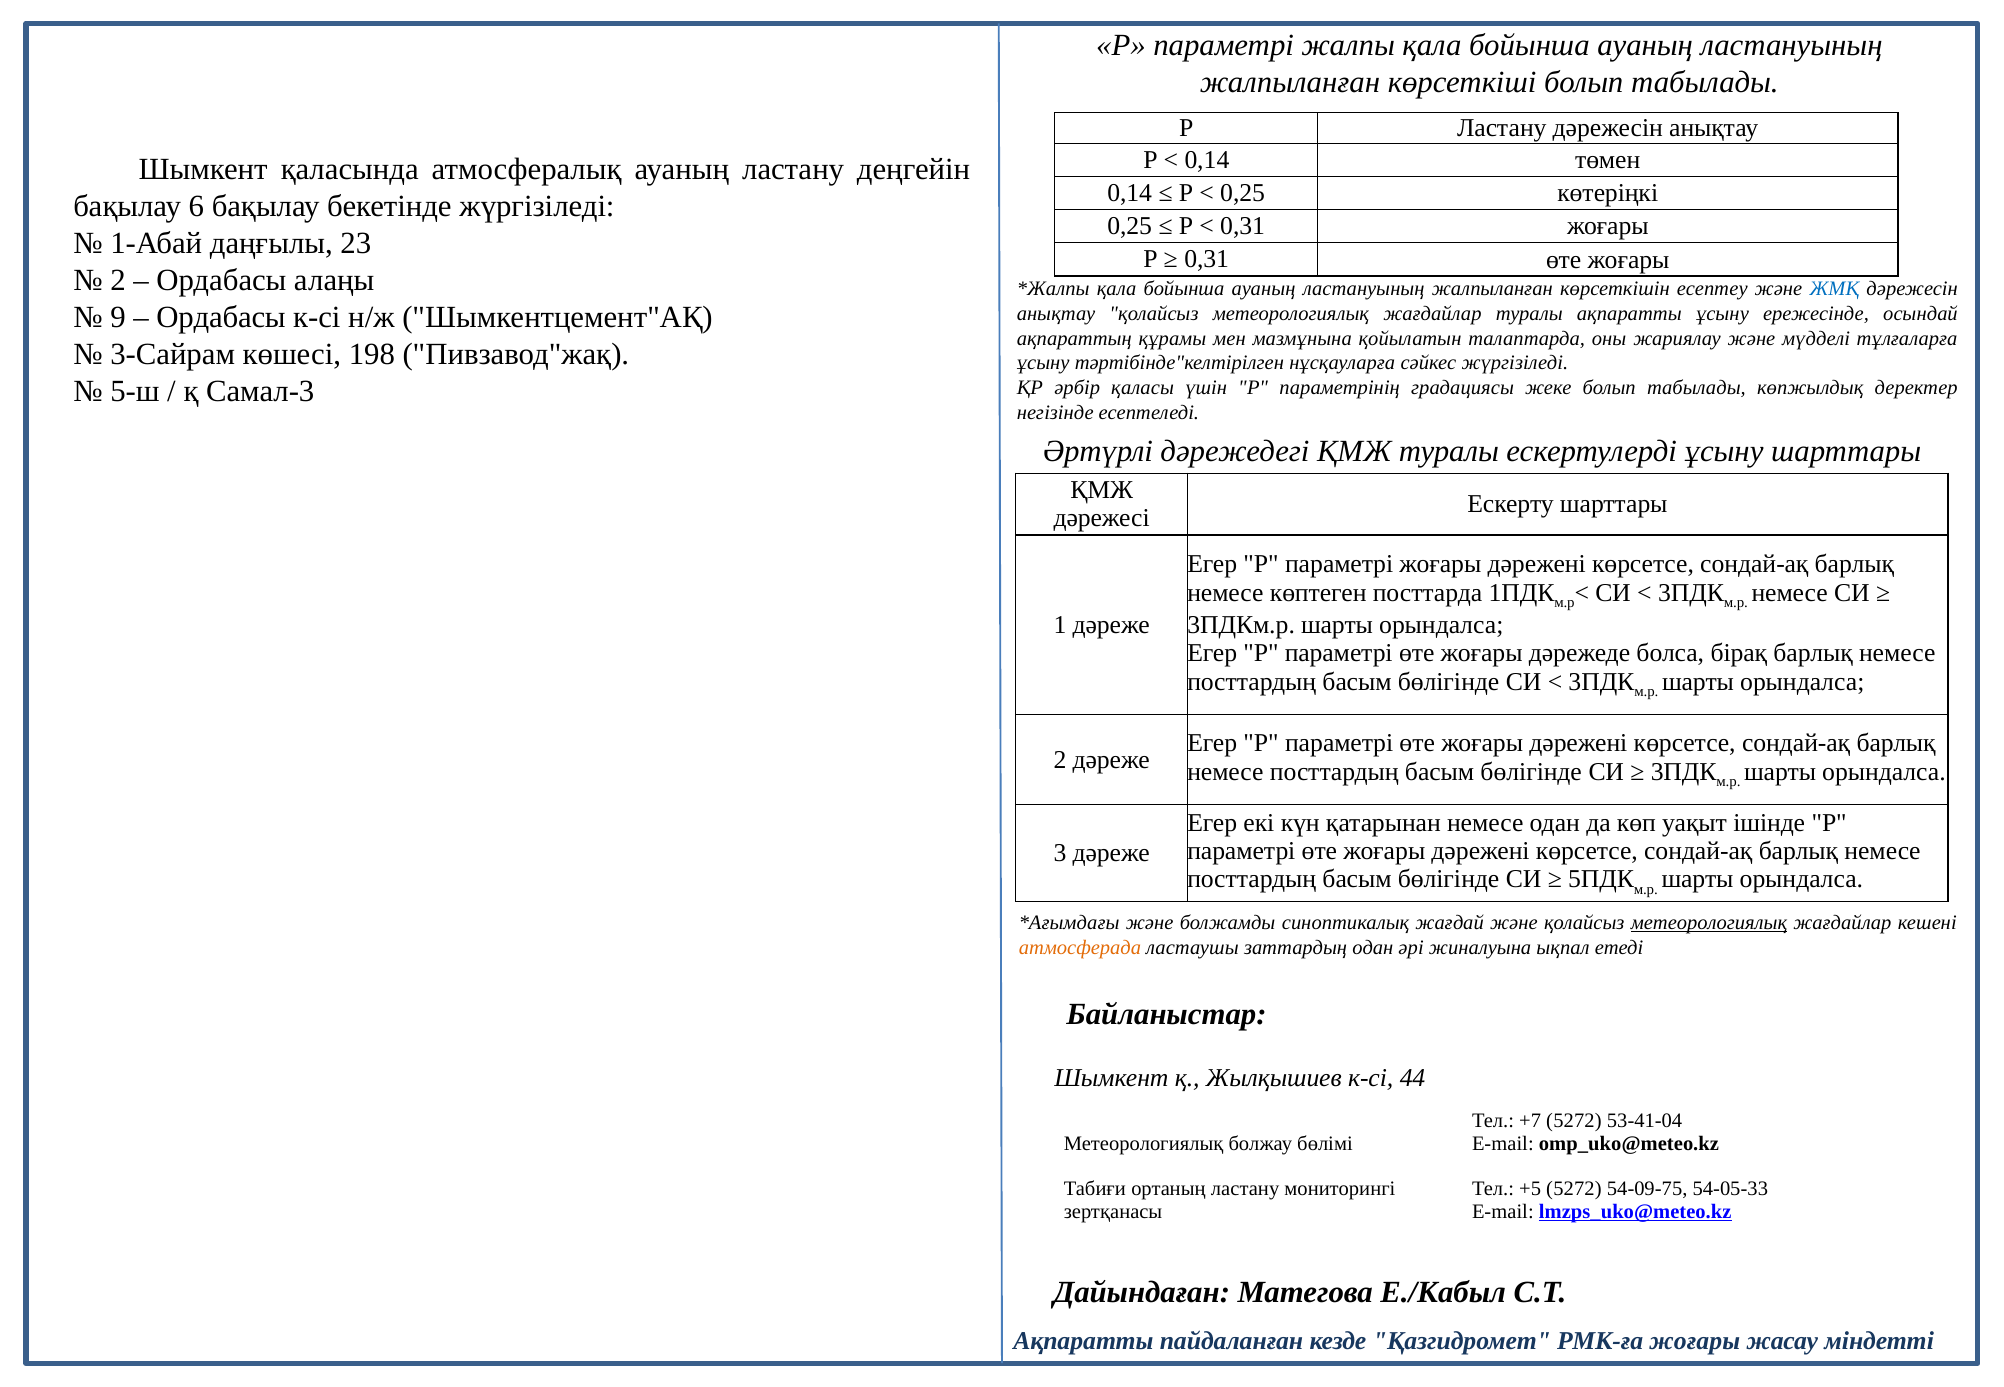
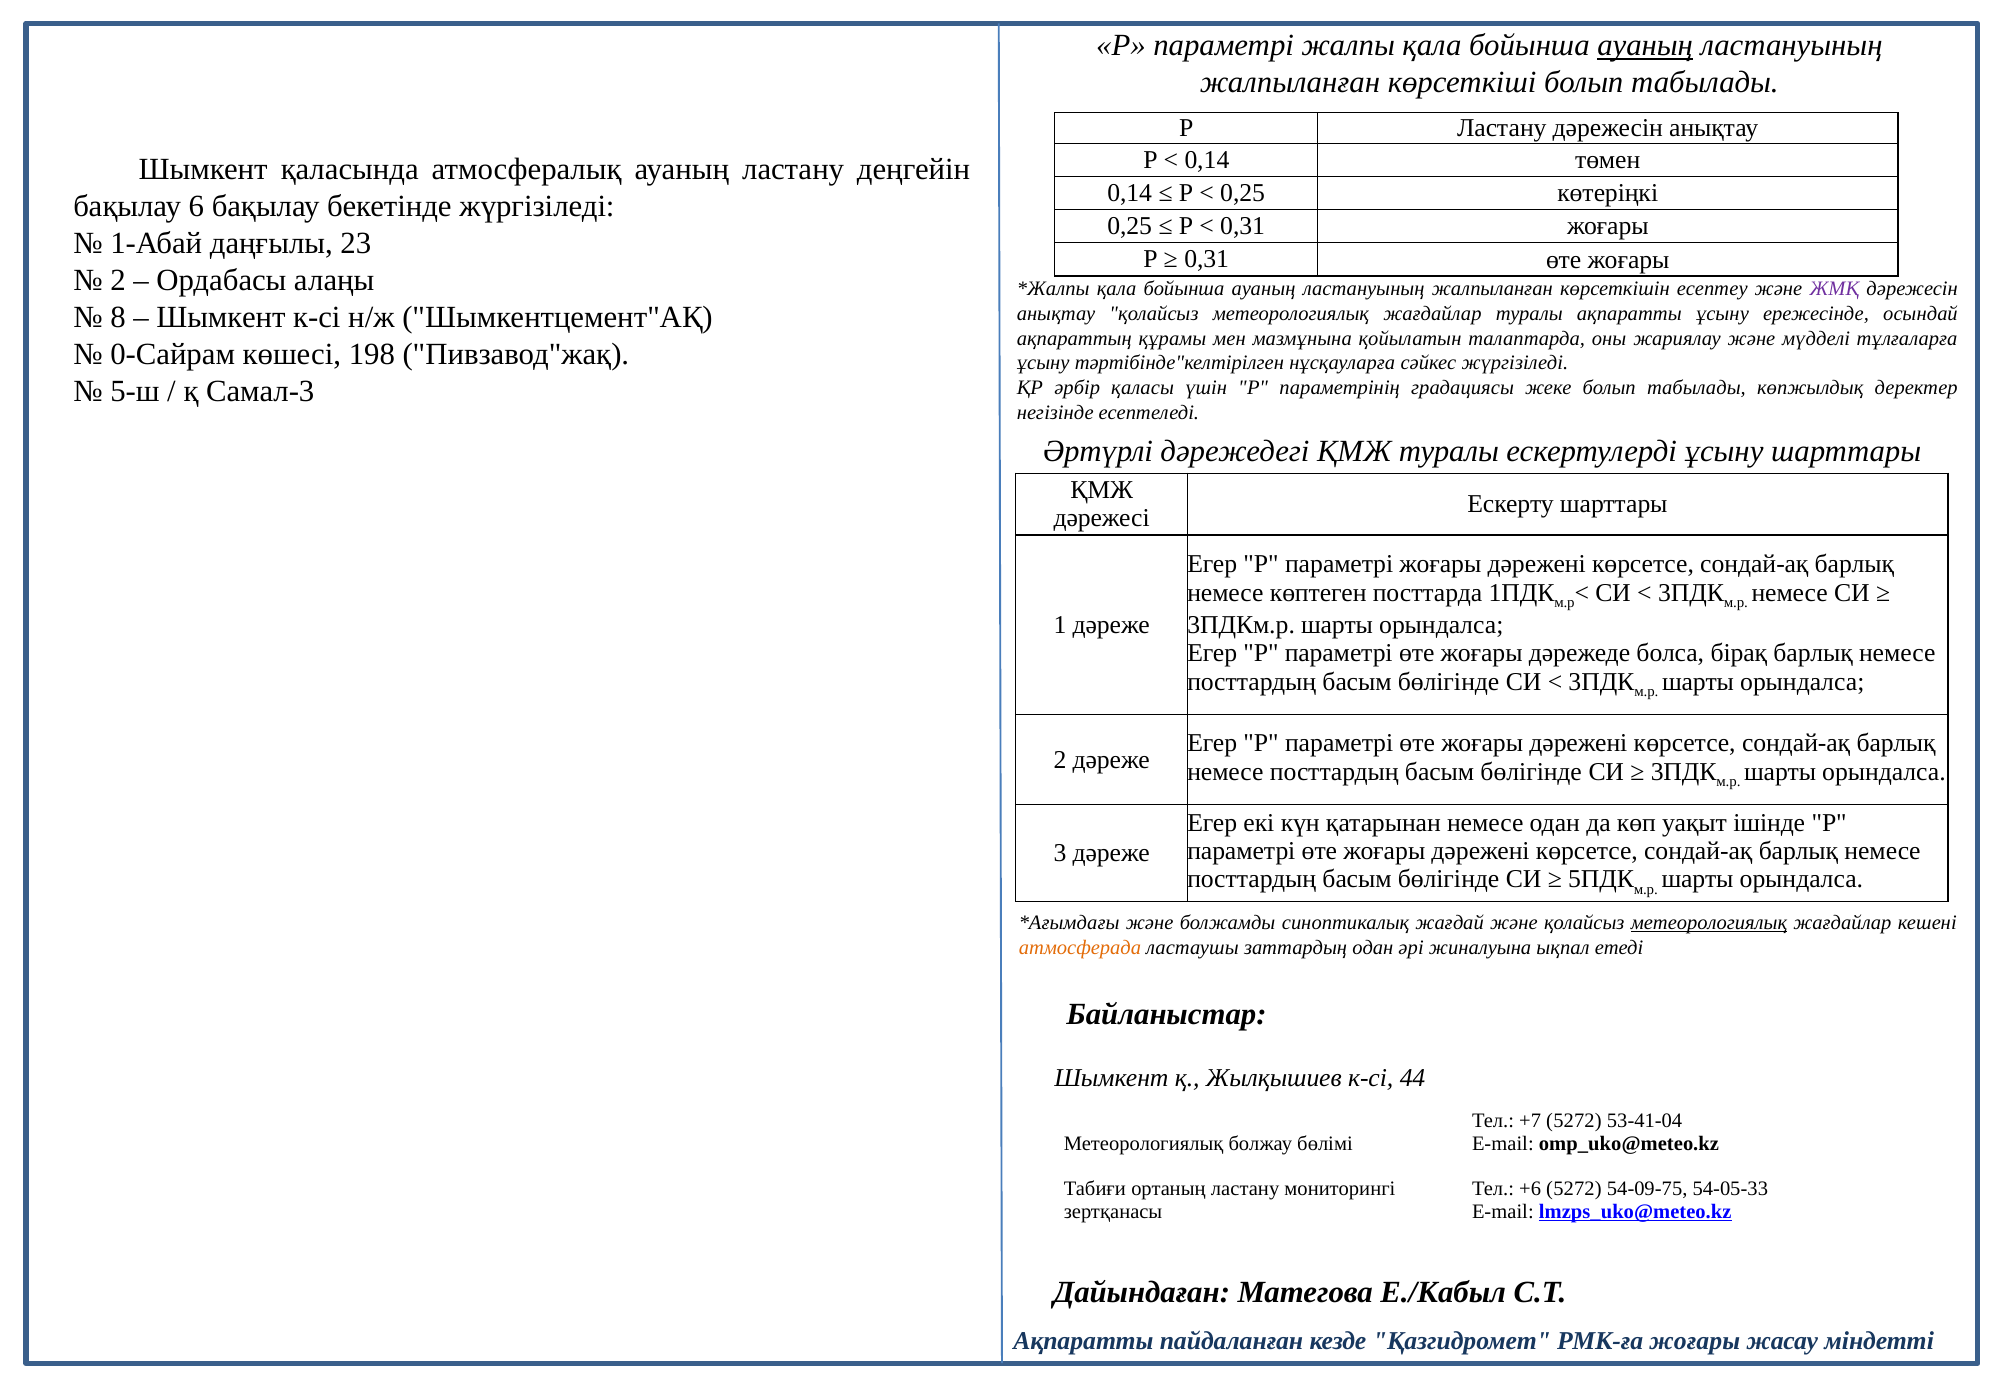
ауаның underline: none -> present (1645, 45)
ЖМҚ colour: blue -> purple (1834, 289)
9: 9 -> 8 (118, 318)
Ордабасы: Ордабасы -> Шымкент (221, 318)
3-Сайрам: 3-Сайрам -> 0-Сайрам (173, 355)
+5: +5 -> +6 (1530, 1189)
